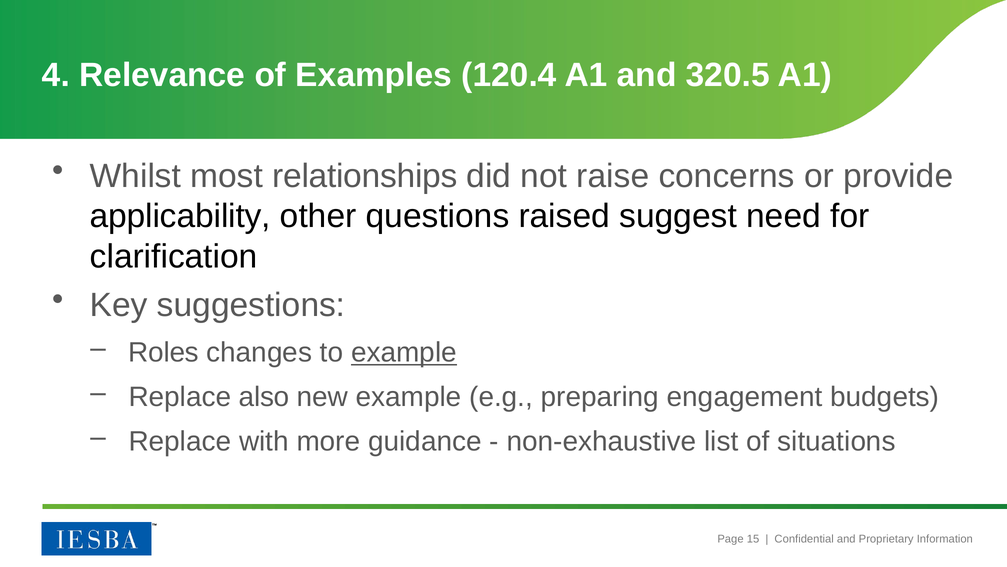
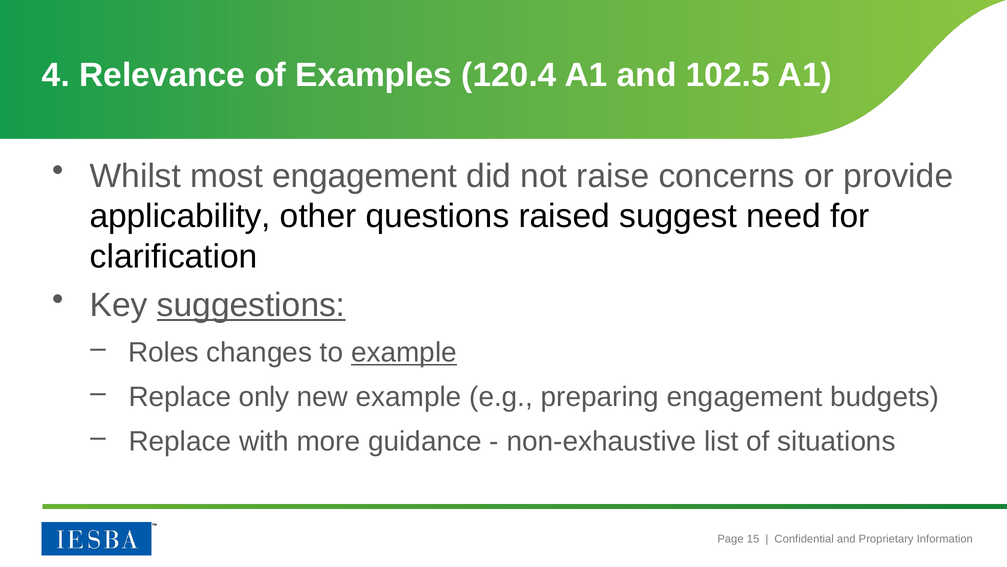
320.5: 320.5 -> 102.5 (728, 75)
most relationships: relationships -> engagement (365, 176)
suggestions underline: none -> present (251, 305)
also: also -> only (264, 397)
